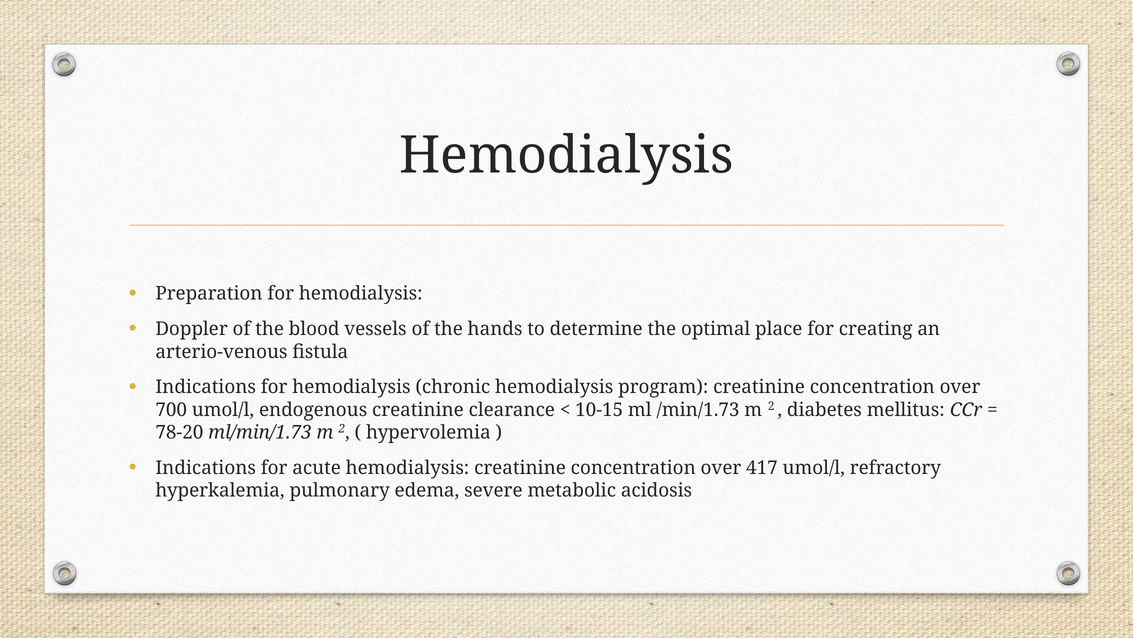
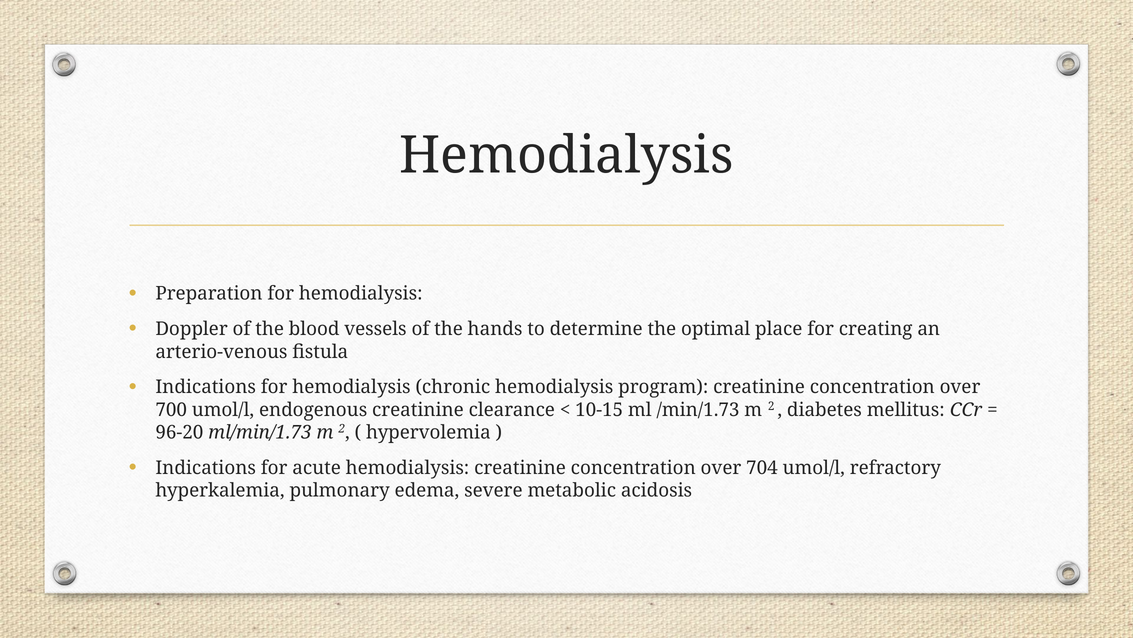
78-20: 78-20 -> 96-20 (179, 432)
417: 417 -> 704 (762, 467)
